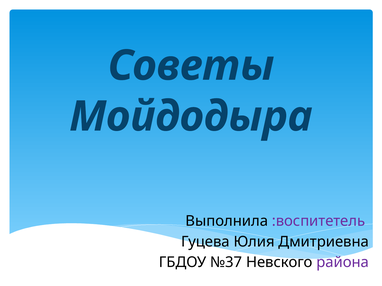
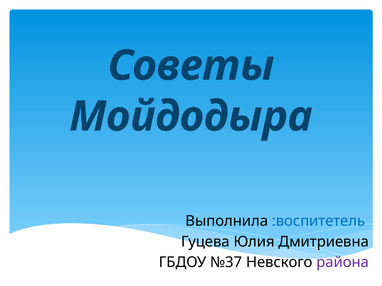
:воспитетель colour: purple -> blue (319, 221)
